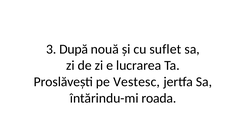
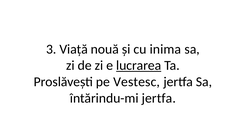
După: După -> Viață (74, 49)
suflet: suflet -> inima (165, 49)
lucrarea underline: none -> present (139, 66)
întărindu-mi roada: roada -> jertfa (159, 98)
